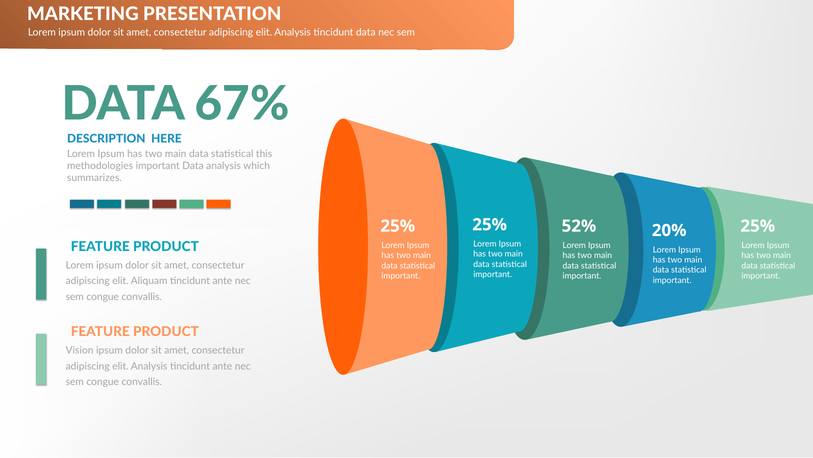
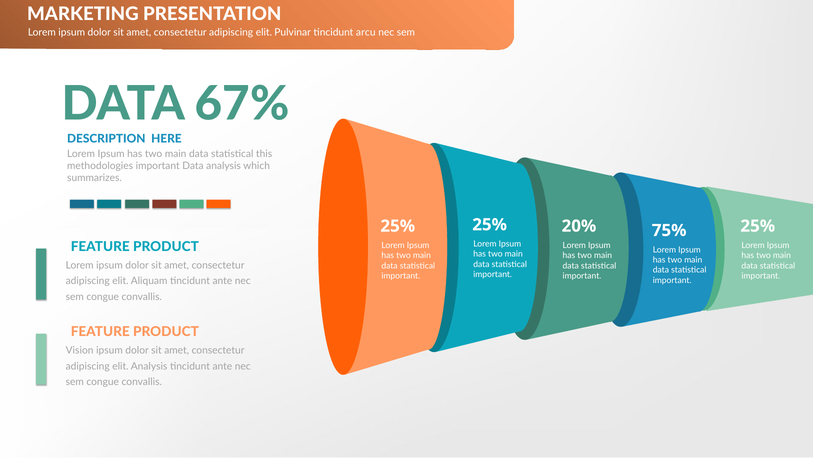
Analysis: Analysis -> Pulvinar (293, 33)
tincidunt data: data -> arcu (366, 33)
52%: 52% -> 20% (579, 226)
20%: 20% -> 75% (669, 231)
